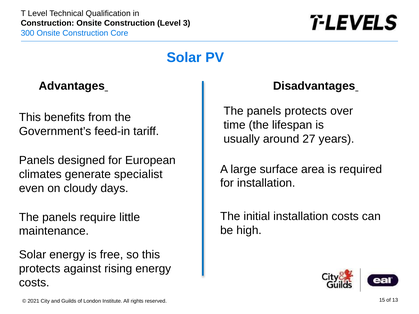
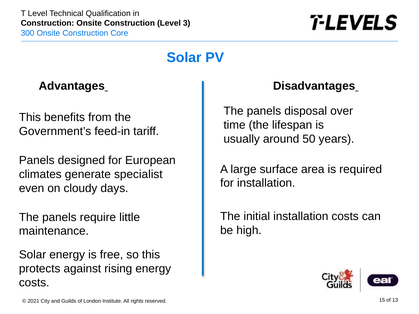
panels protects: protects -> disposal (306, 111)
27: 27 -> 50 (309, 139)
